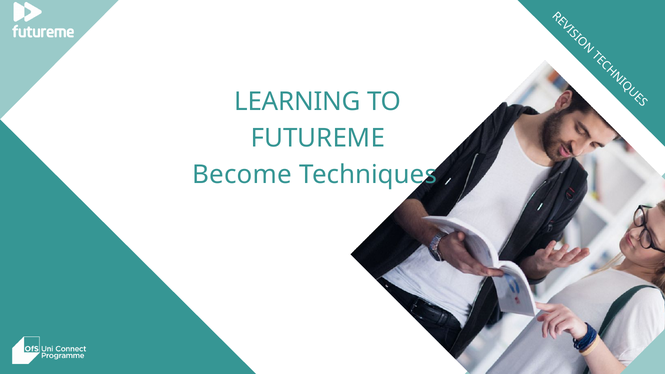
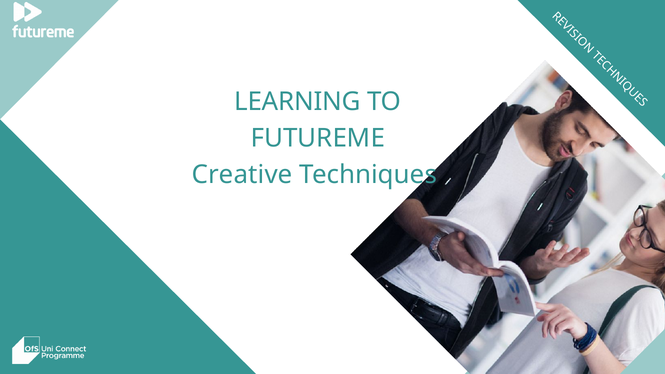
Become: Become -> Creative (242, 175)
